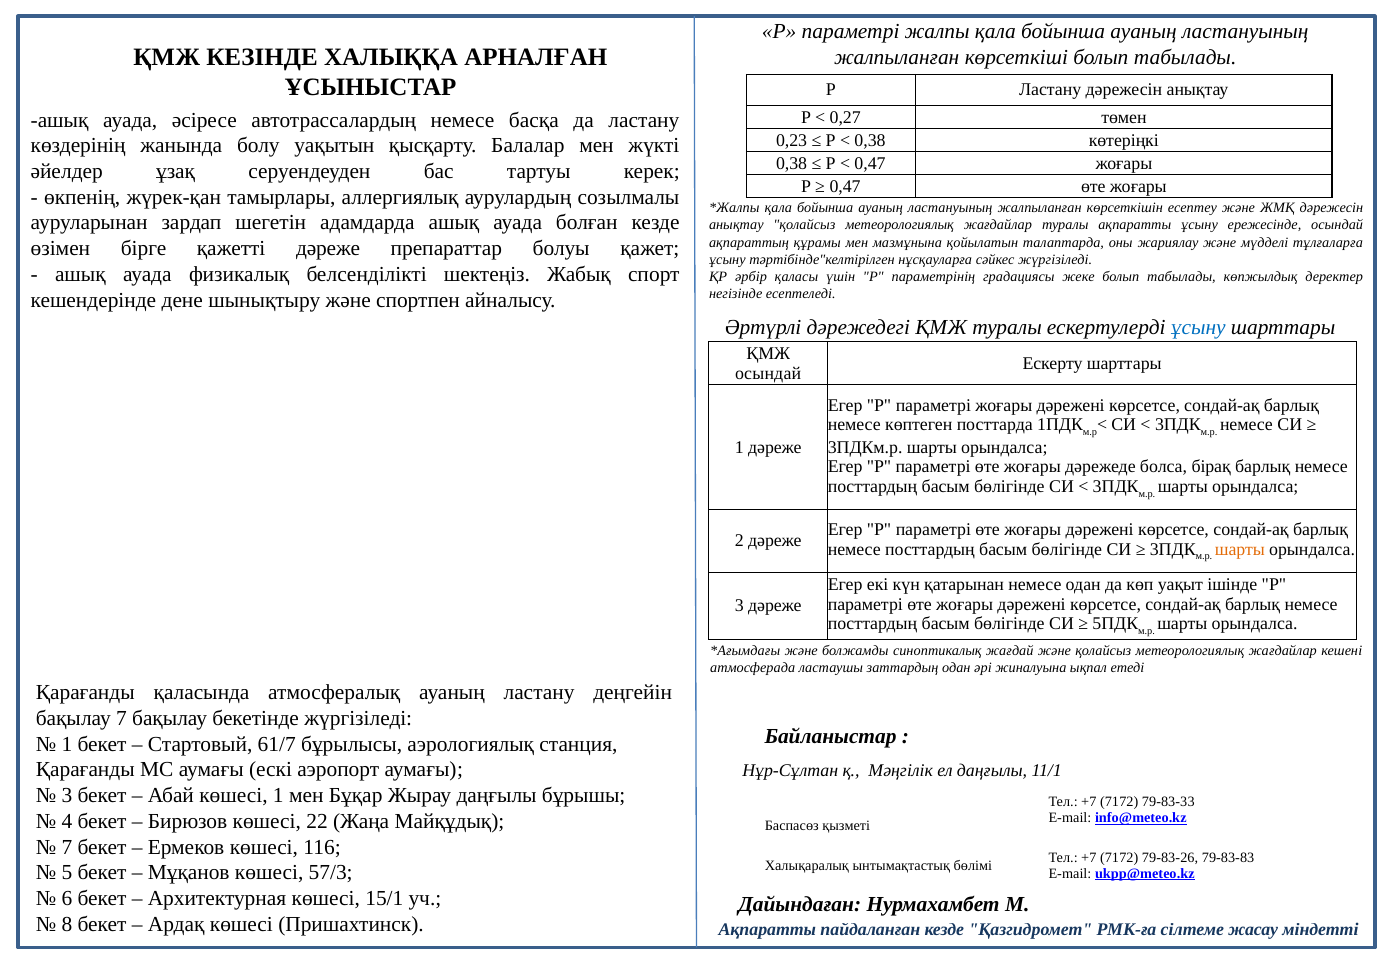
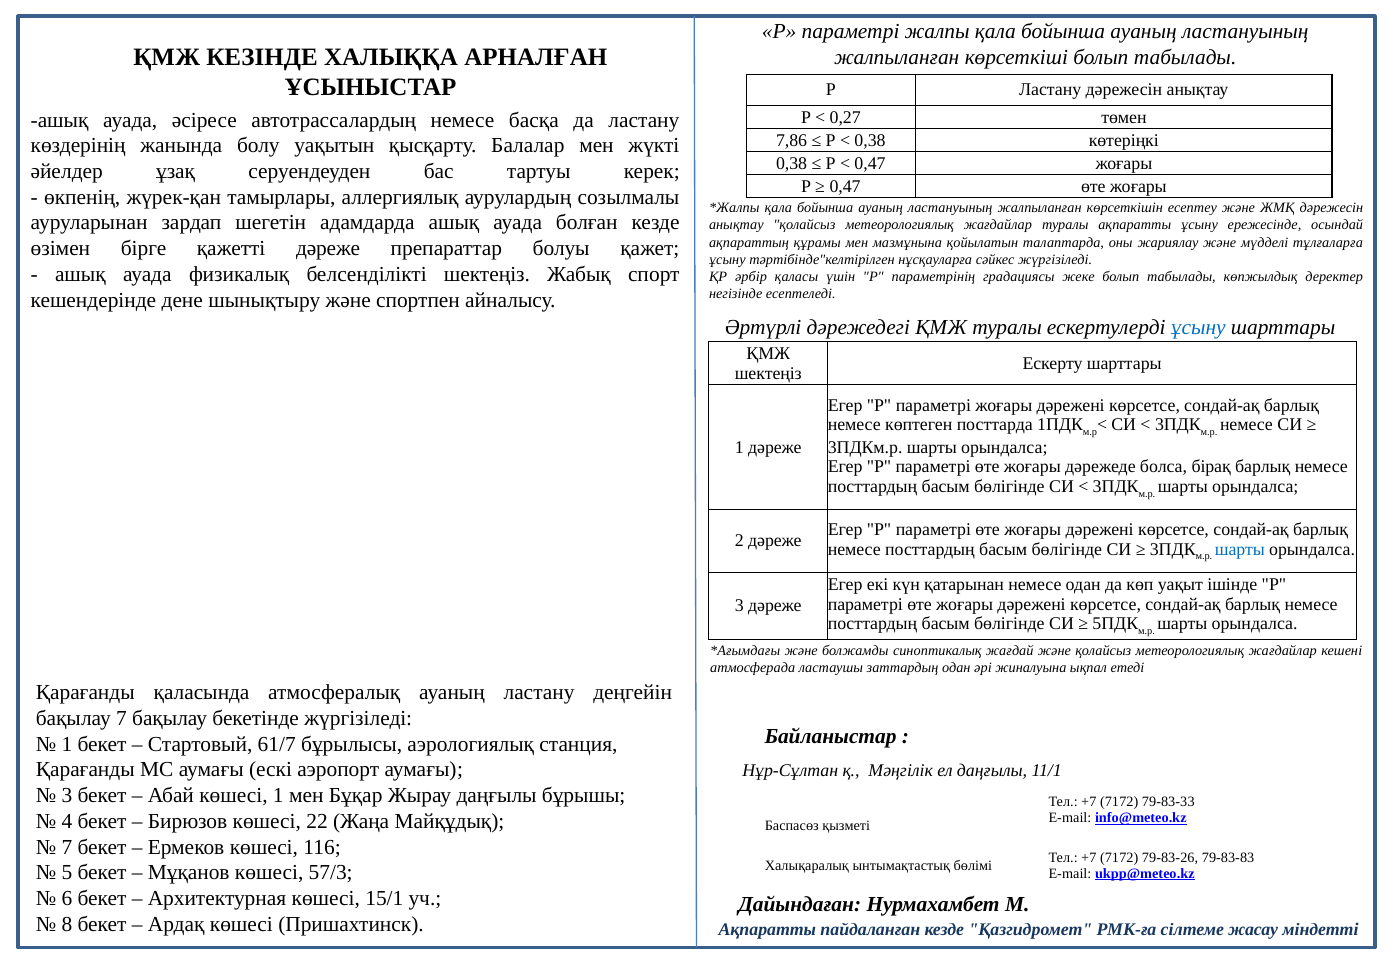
0,23: 0,23 -> 7,86 (792, 141)
осындай: осындай -> шектеңіз (768, 373)
шарты colour: orange -> blue (1240, 550)
